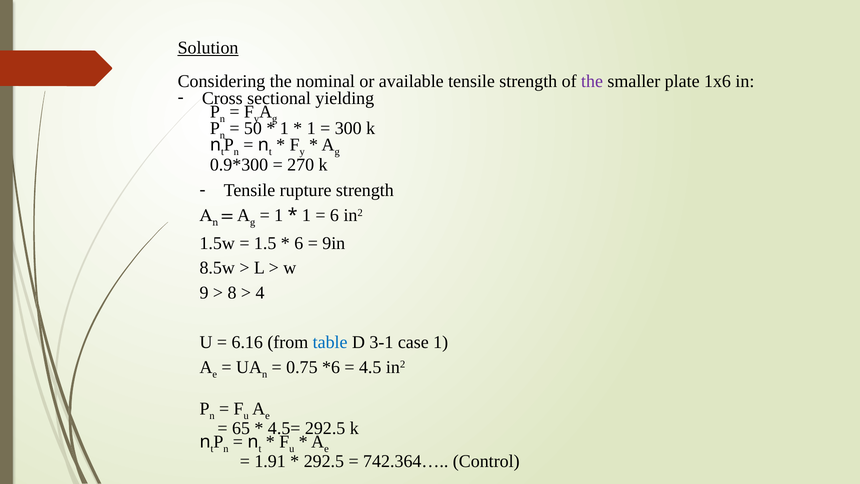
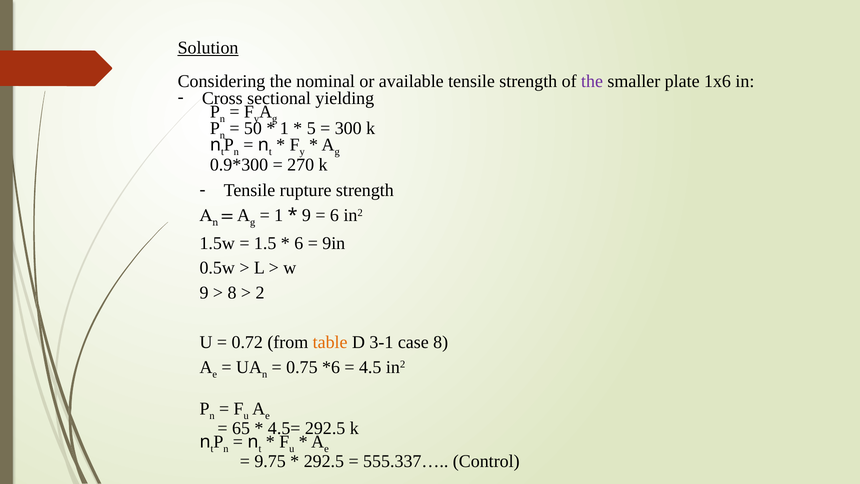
1: 1 -> 5 (311, 128)
1: 1 -> 9 (306, 215)
8.5w: 8.5w -> 0.5w (217, 268)
4: 4 -> 2 (260, 293)
6.16: 6.16 -> 0.72 (247, 342)
table colour: blue -> orange (330, 342)
case 1: 1 -> 8 (441, 342)
1.91: 1.91 -> 9.75 (270, 461)
742.364…: 742.364… -> 555.337… (406, 461)
